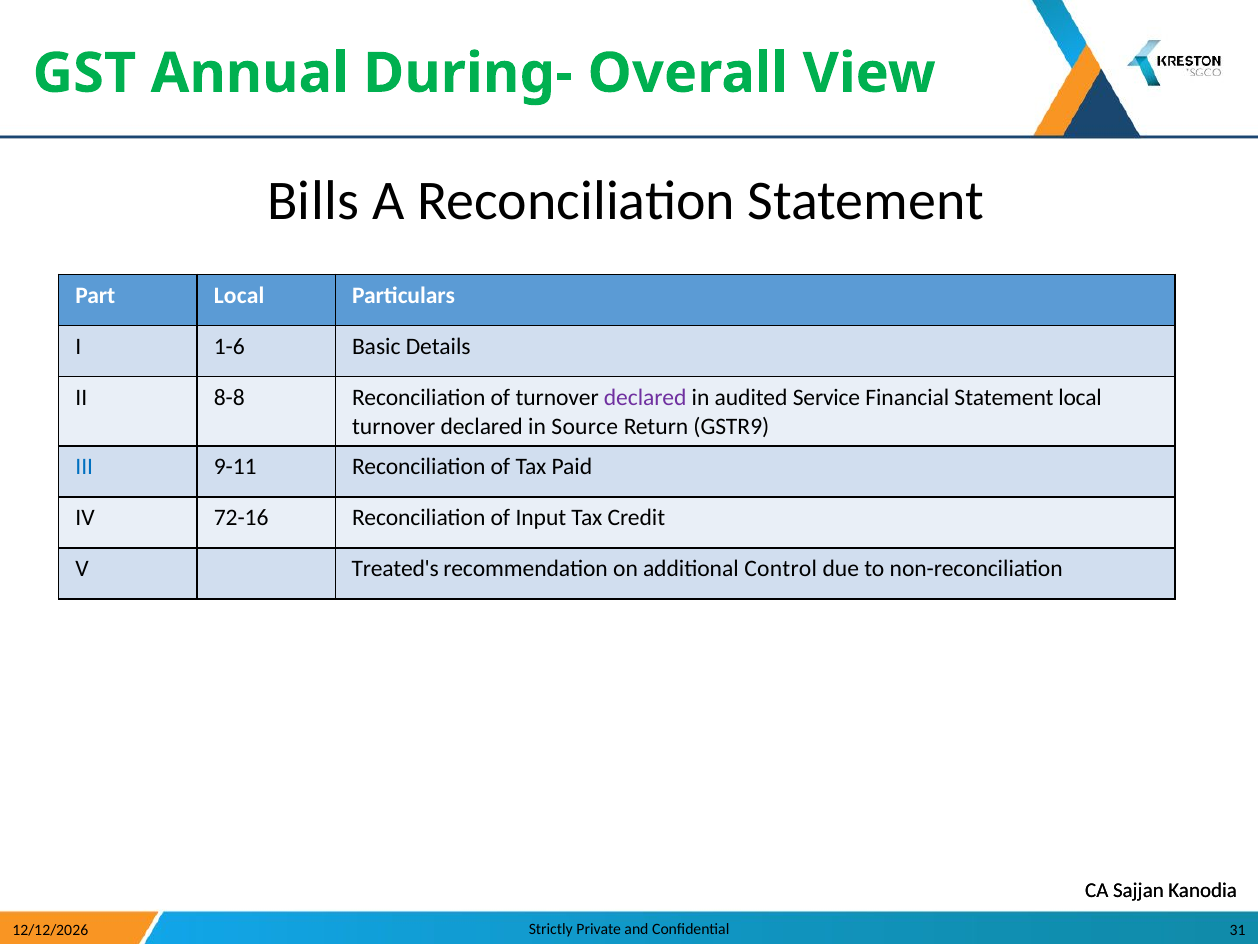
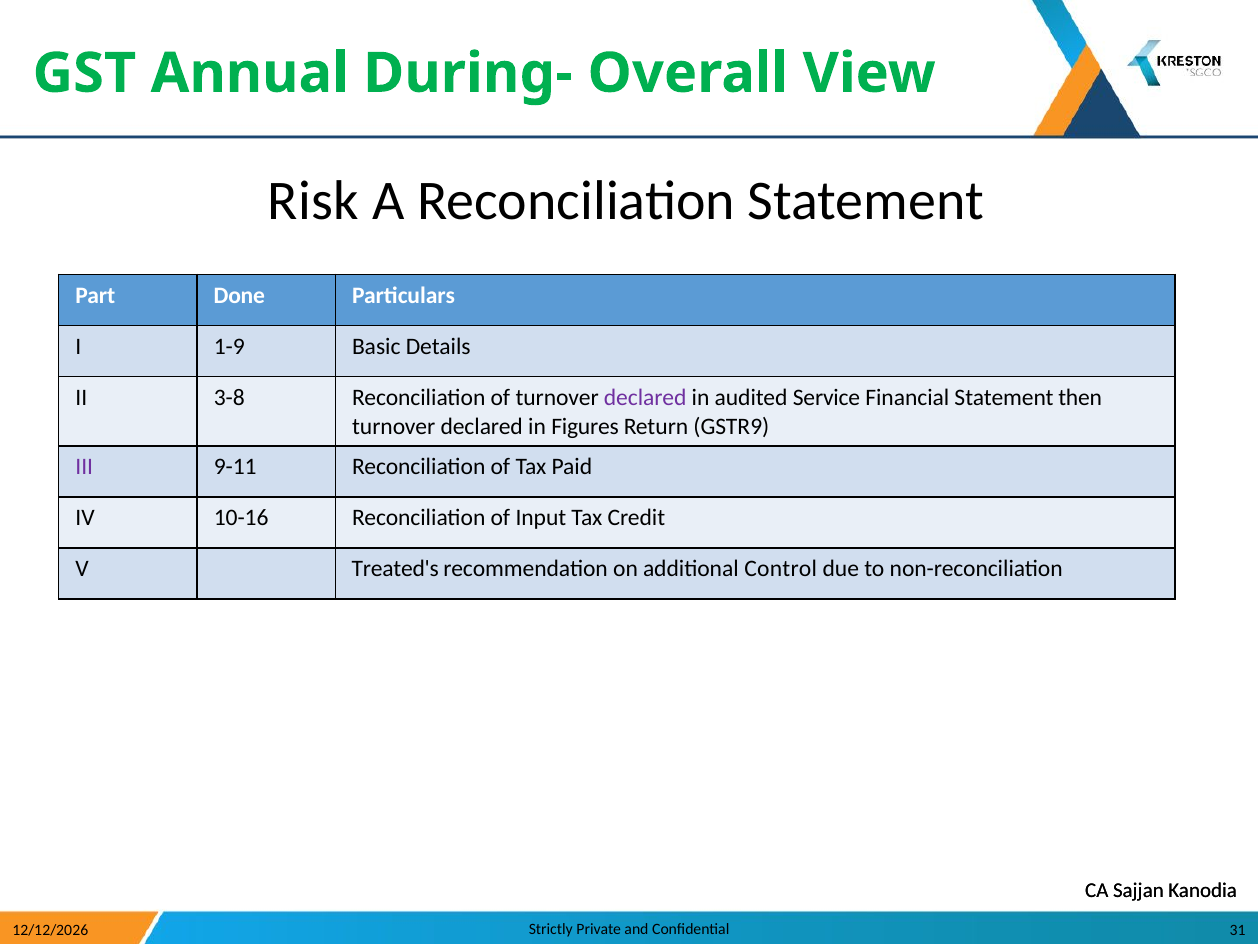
Bills: Bills -> Risk (313, 201)
Part Local: Local -> Done (239, 295)
1-6: 1-6 -> 1-9 (229, 346)
8-8: 8-8 -> 3-8 (229, 397)
Statement local: local -> then (1080, 397)
Source: Source -> Figures (585, 426)
III colour: blue -> purple (84, 466)
72-16: 72-16 -> 10-16 (241, 518)
